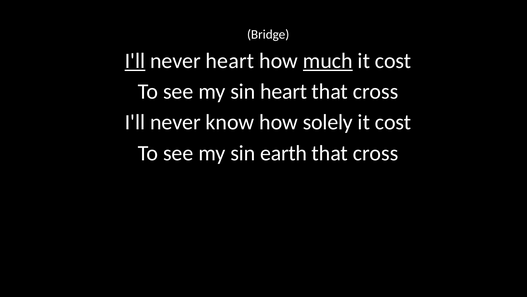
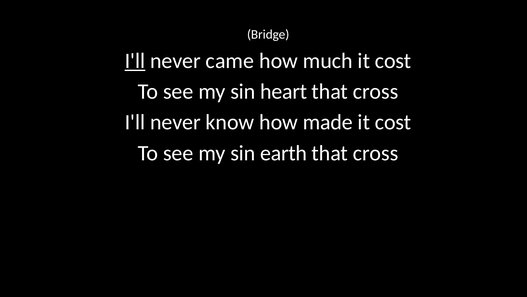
never heart: heart -> came (230, 61)
much underline: present -> none (328, 61)
solely: solely -> made (328, 122)
